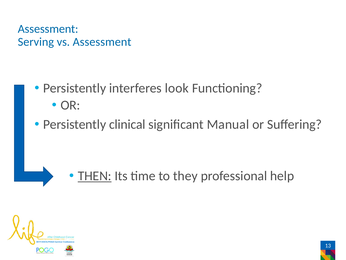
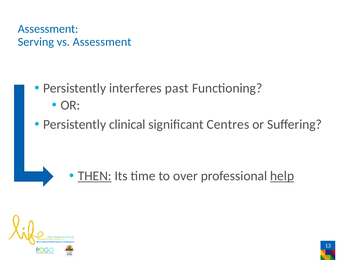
look: look -> past (177, 88)
Manual: Manual -> Centres (228, 124)
they: they -> over (185, 176)
help underline: none -> present (282, 176)
